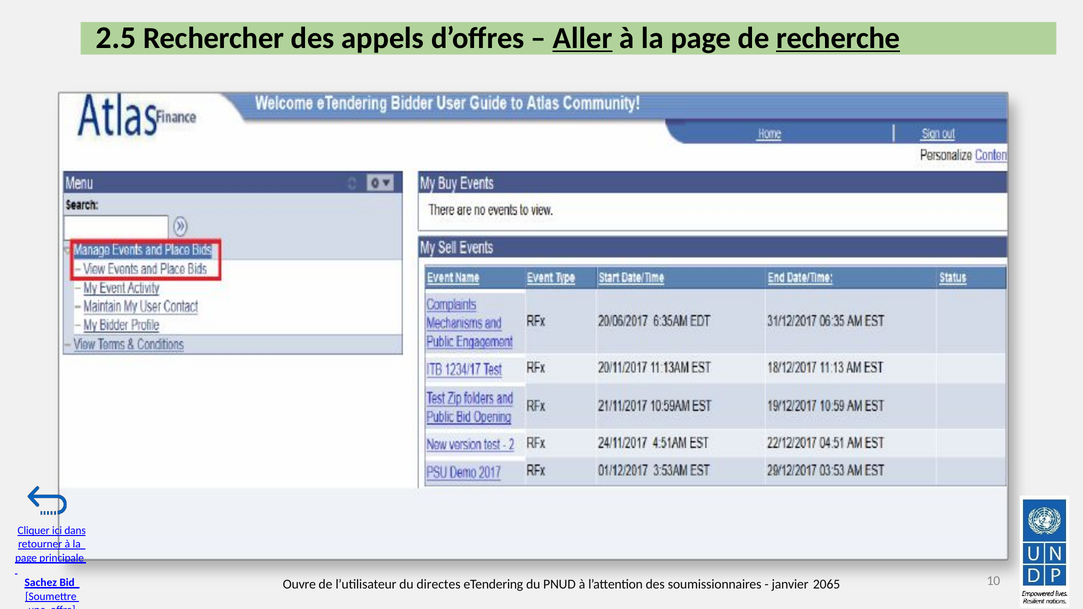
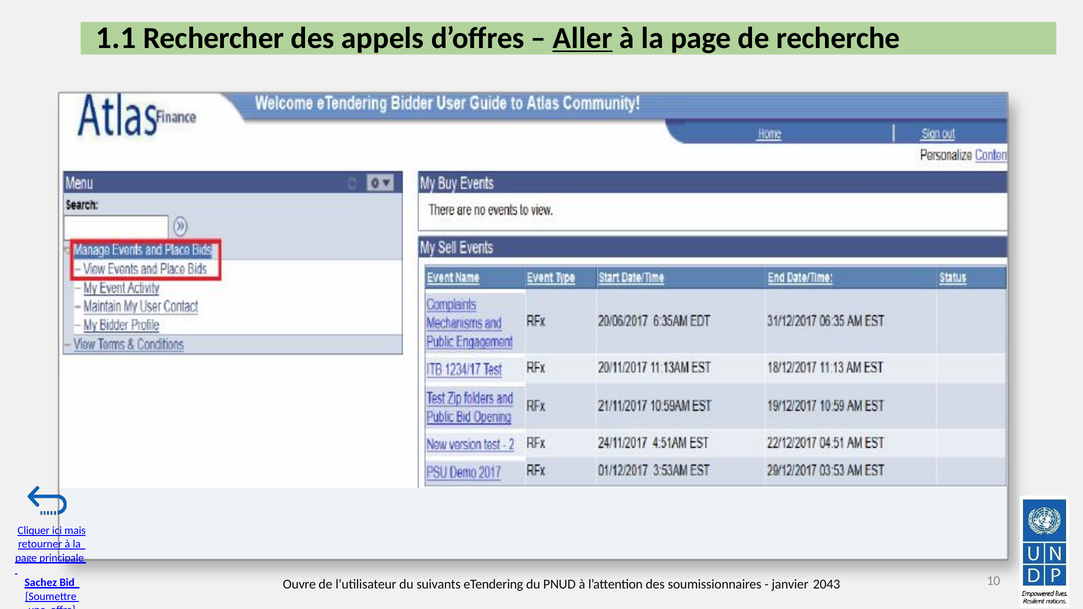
2.5: 2.5 -> 1.1 (116, 38)
recherche underline: present -> none (838, 38)
dans: dans -> mais (75, 531)
directes: directes -> suivants (439, 584)
2065: 2065 -> 2043 (827, 584)
